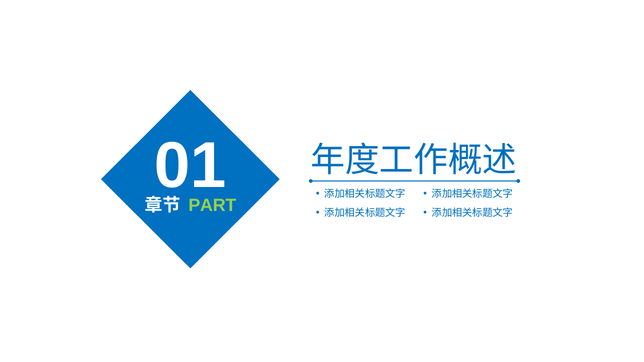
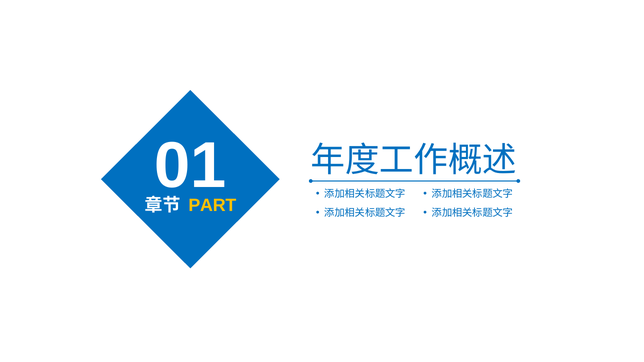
PART colour: light green -> yellow (212, 206)
